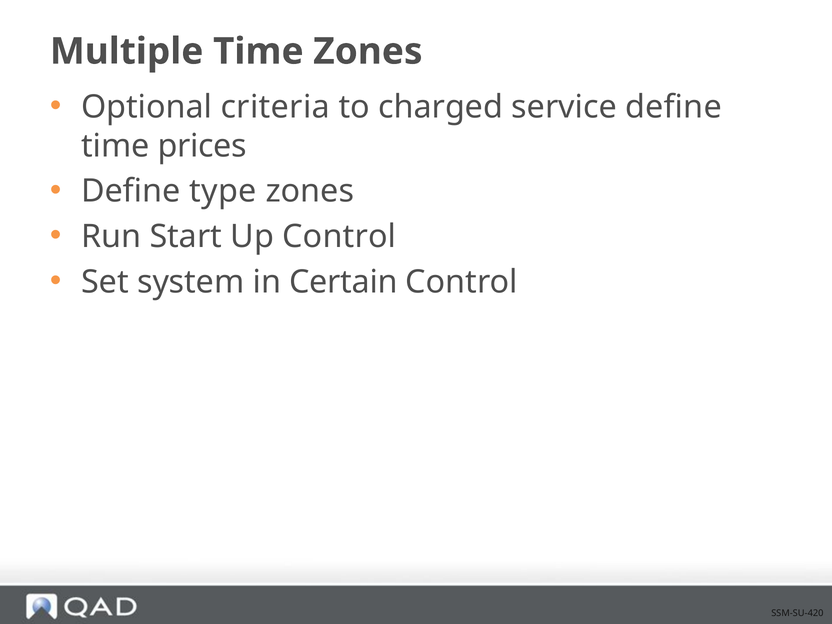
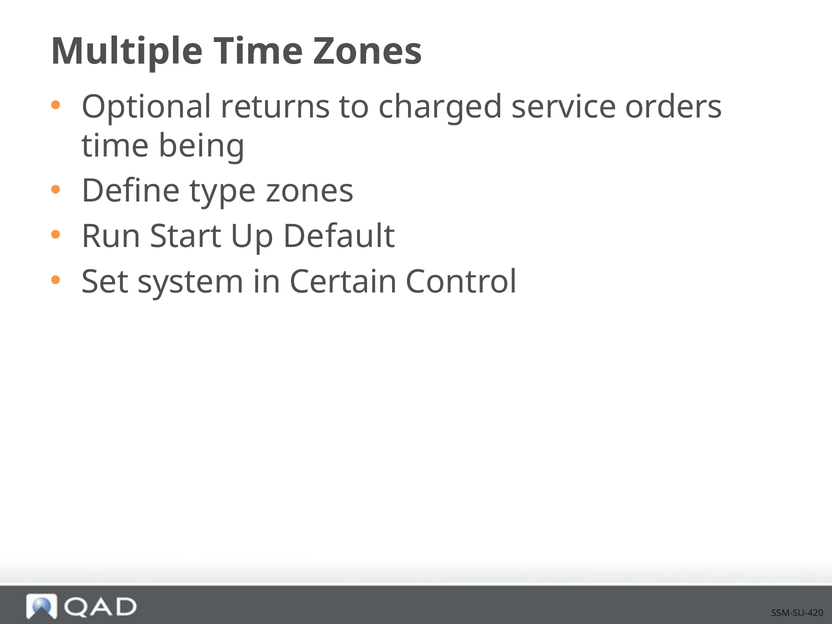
criteria: criteria -> returns (276, 107)
service define: define -> orders (674, 107)
prices: prices -> being (202, 146)
Up Control: Control -> Default (339, 236)
